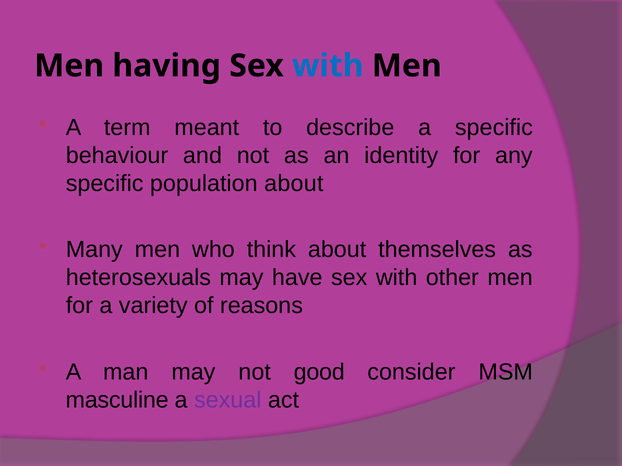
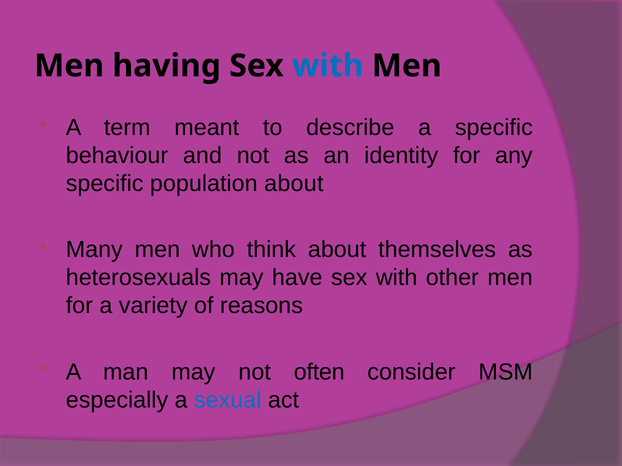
good: good -> often (319, 372)
masculine: masculine -> especially (117, 400)
sexual colour: purple -> blue (228, 400)
